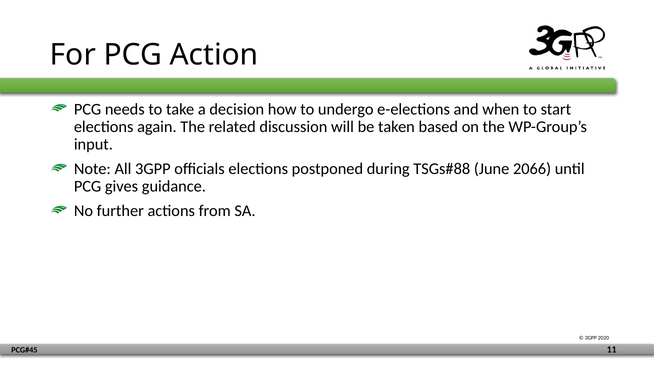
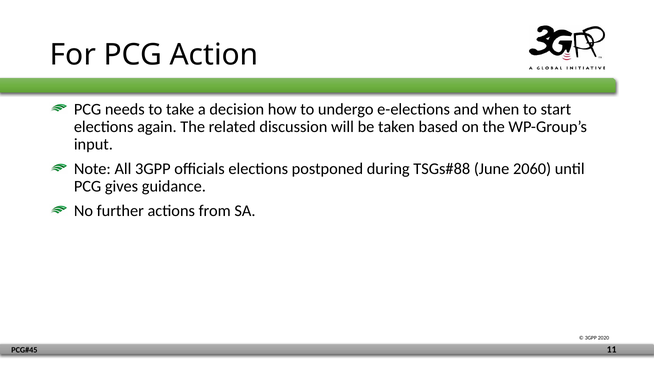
2066: 2066 -> 2060 (532, 169)
